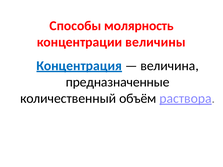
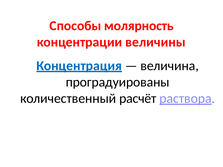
предназначенные: предназначенные -> проградуированы (118, 82)
объём: объём -> расчёт (138, 99)
